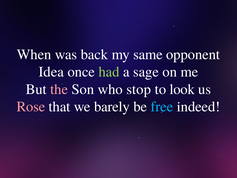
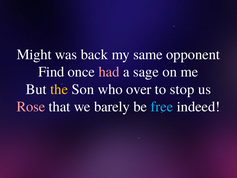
When: When -> Might (34, 54)
Idea: Idea -> Find (51, 72)
had colour: light green -> pink (109, 72)
the colour: pink -> yellow (59, 89)
stop: stop -> over (139, 89)
look: look -> stop (182, 89)
